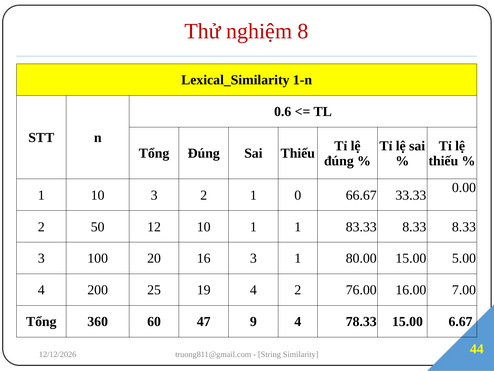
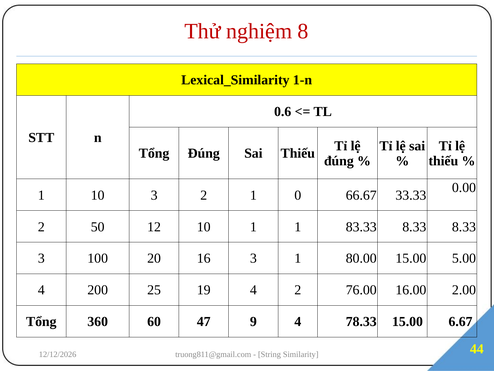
7.00: 7.00 -> 2.00 (464, 290)
